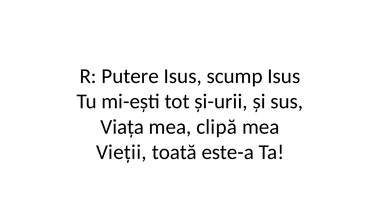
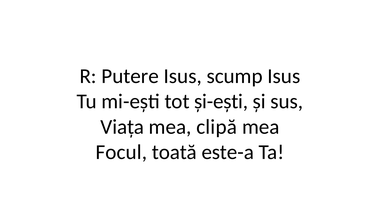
și-urii: și-urii -> și-ești (221, 101)
Vieții: Vieții -> Focul (121, 152)
